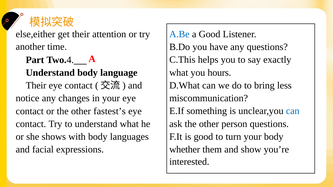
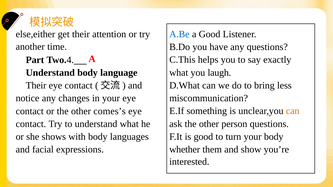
hours: hours -> laugh (219, 73)
can colour: blue -> orange (293, 111)
fastest’s: fastest’s -> comes’s (110, 111)
